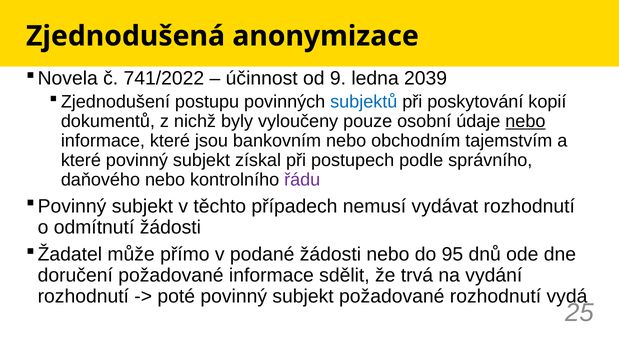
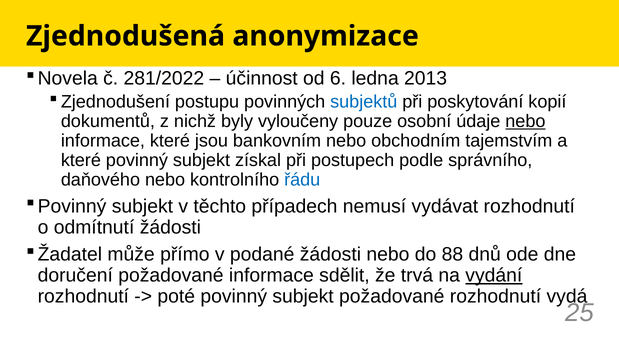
741/2022: 741/2022 -> 281/2022 (164, 79)
9: 9 -> 6 (338, 79)
2039: 2039 -> 2013 (426, 79)
řádu colour: purple -> blue (302, 180)
95: 95 -> 88 (452, 255)
vydání underline: none -> present (494, 276)
